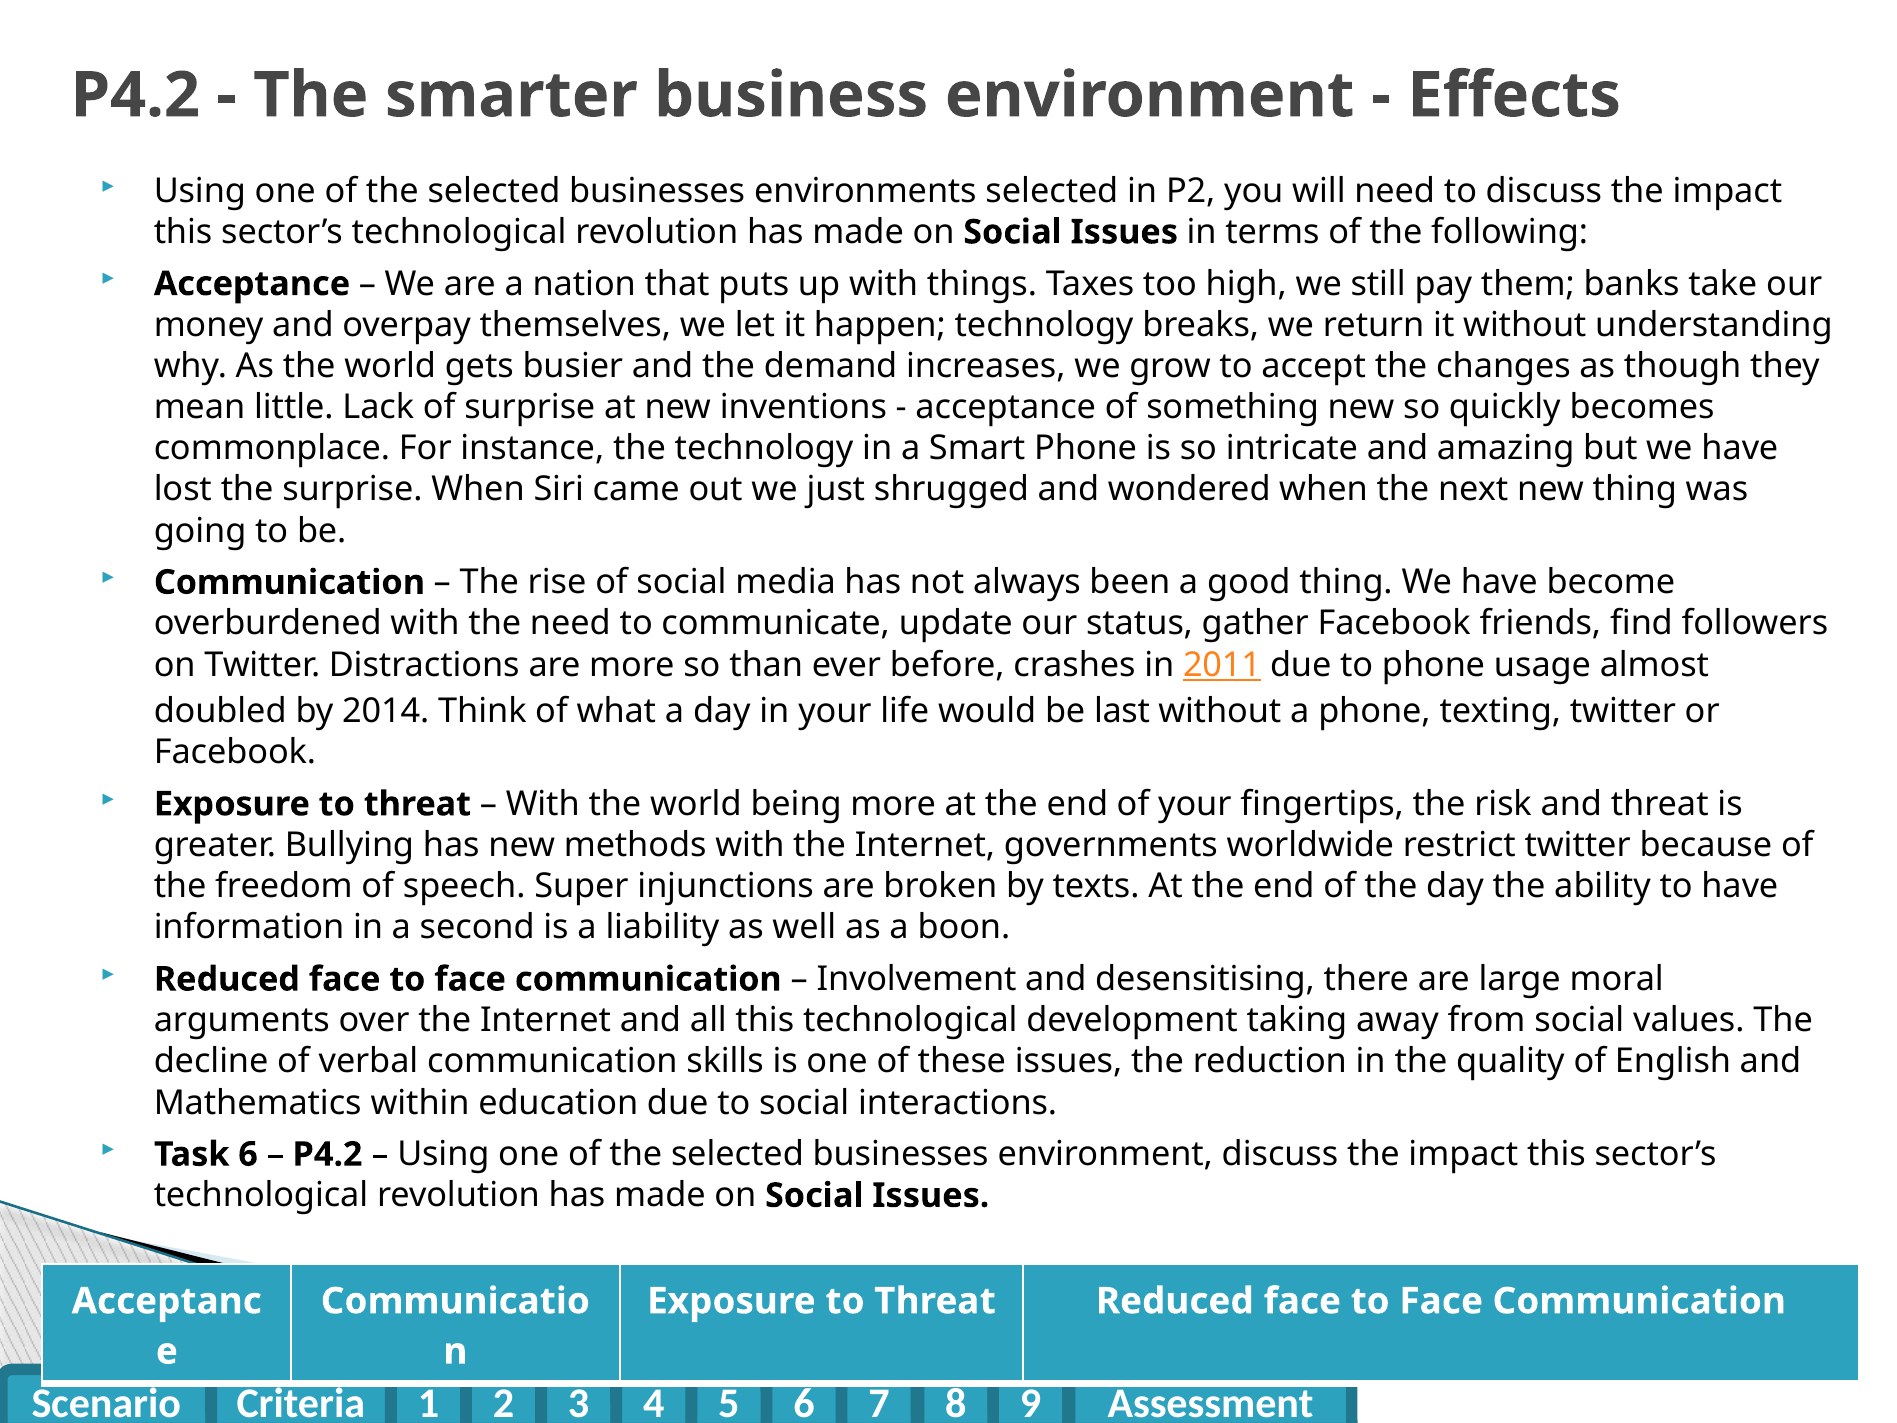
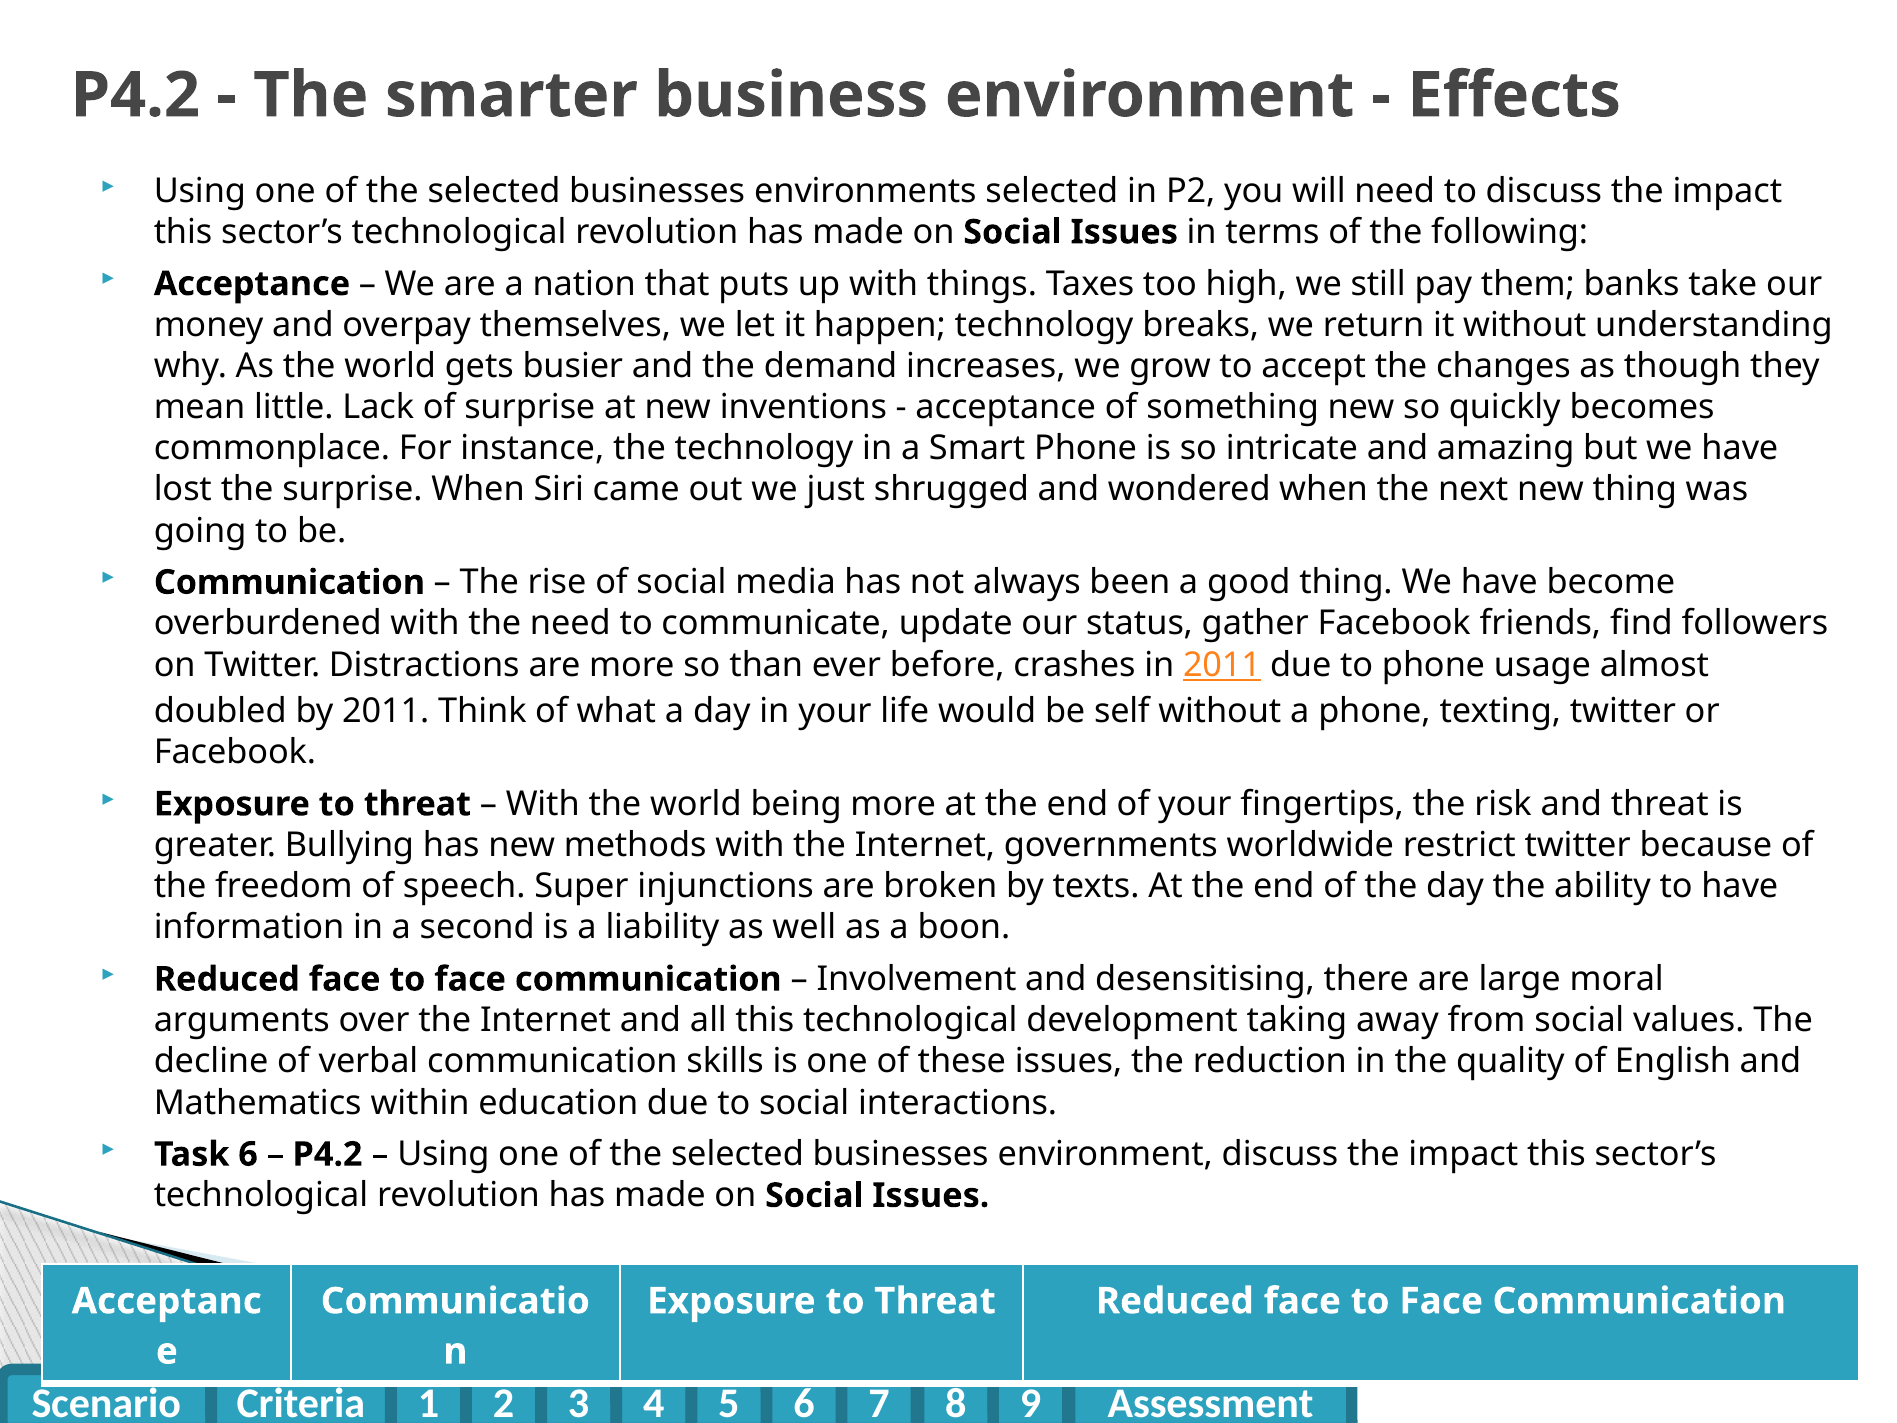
by 2014: 2014 -> 2011 (386, 711)
last: last -> self (1122, 711)
